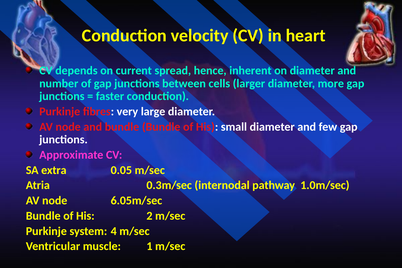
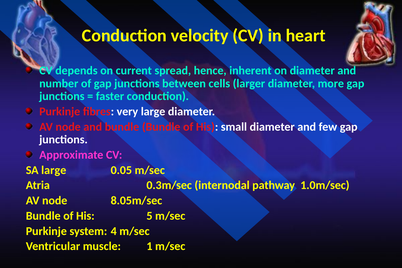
SA extra: extra -> large (54, 170)
6.05m/sec: 6.05m/sec -> 8.05m/sec (136, 201)
2: 2 -> 5 (149, 216)
